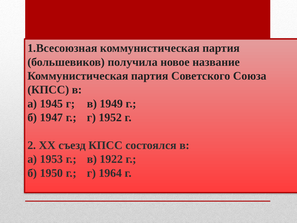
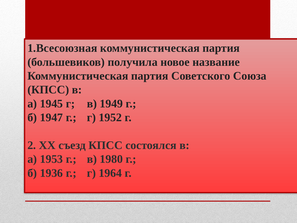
1922: 1922 -> 1980 (111, 159)
1950: 1950 -> 1936 (51, 173)
